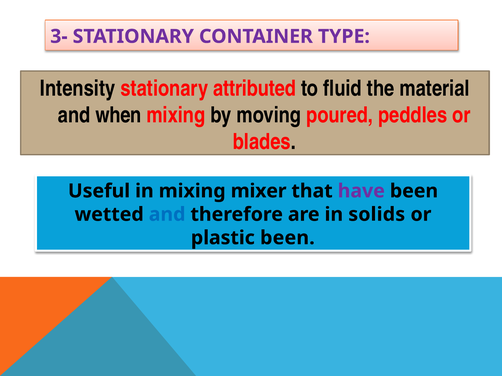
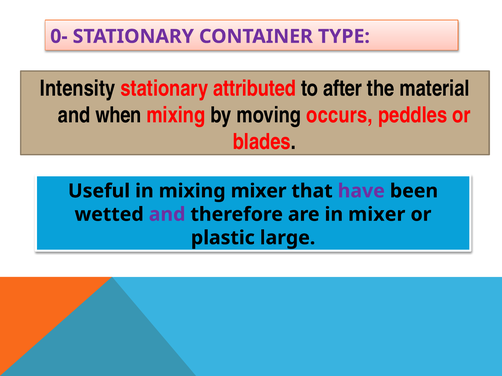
3-: 3- -> 0- (59, 36)
fluid: fluid -> after (343, 89)
poured: poured -> occurs (340, 115)
and colour: blue -> purple (167, 215)
in solids: solids -> mixer (377, 215)
plastic been: been -> large (288, 238)
